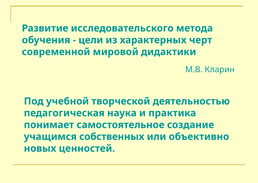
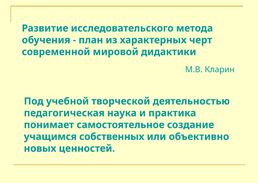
цели: цели -> план (91, 40)
